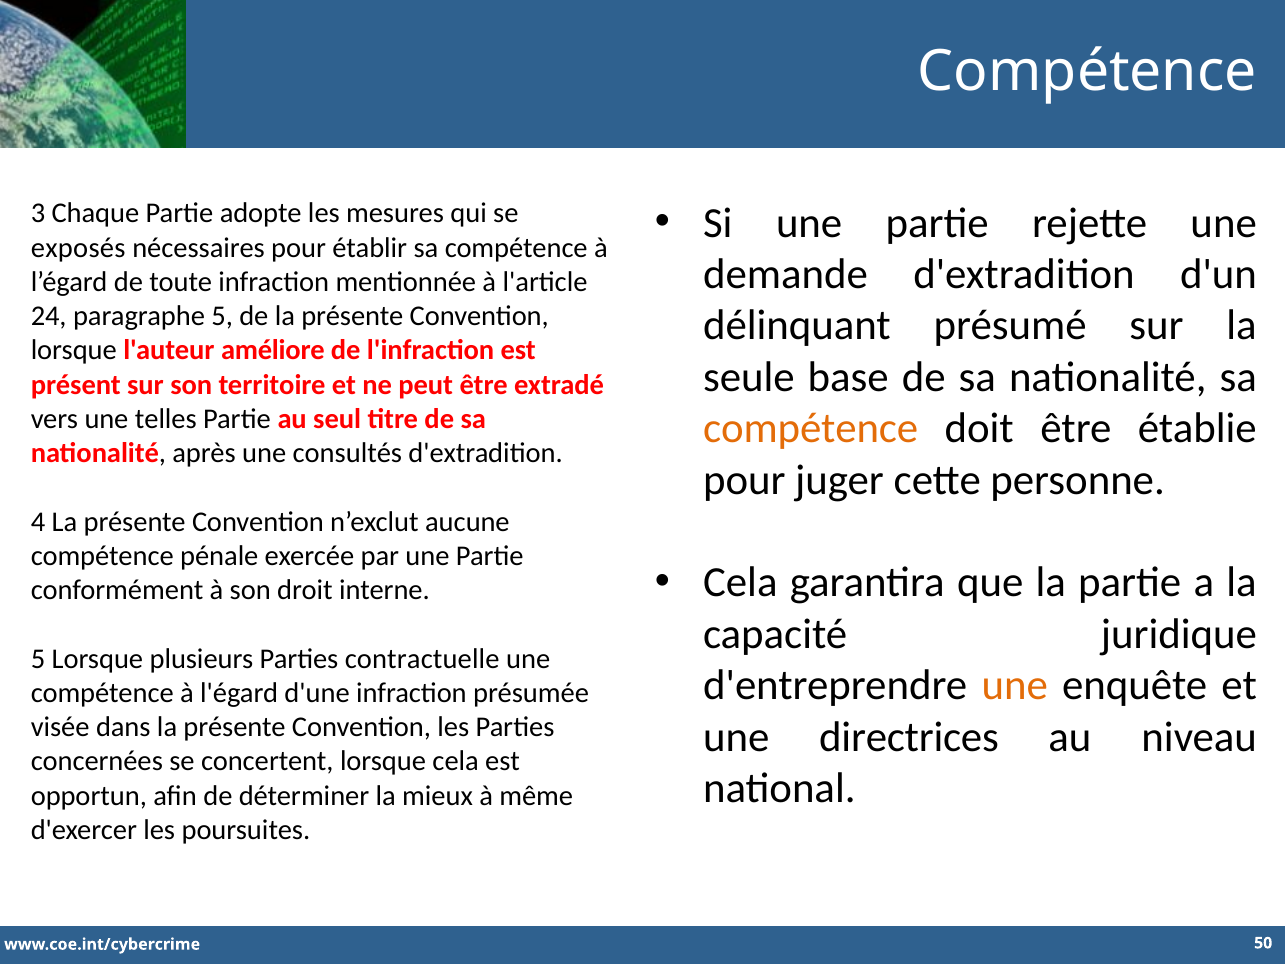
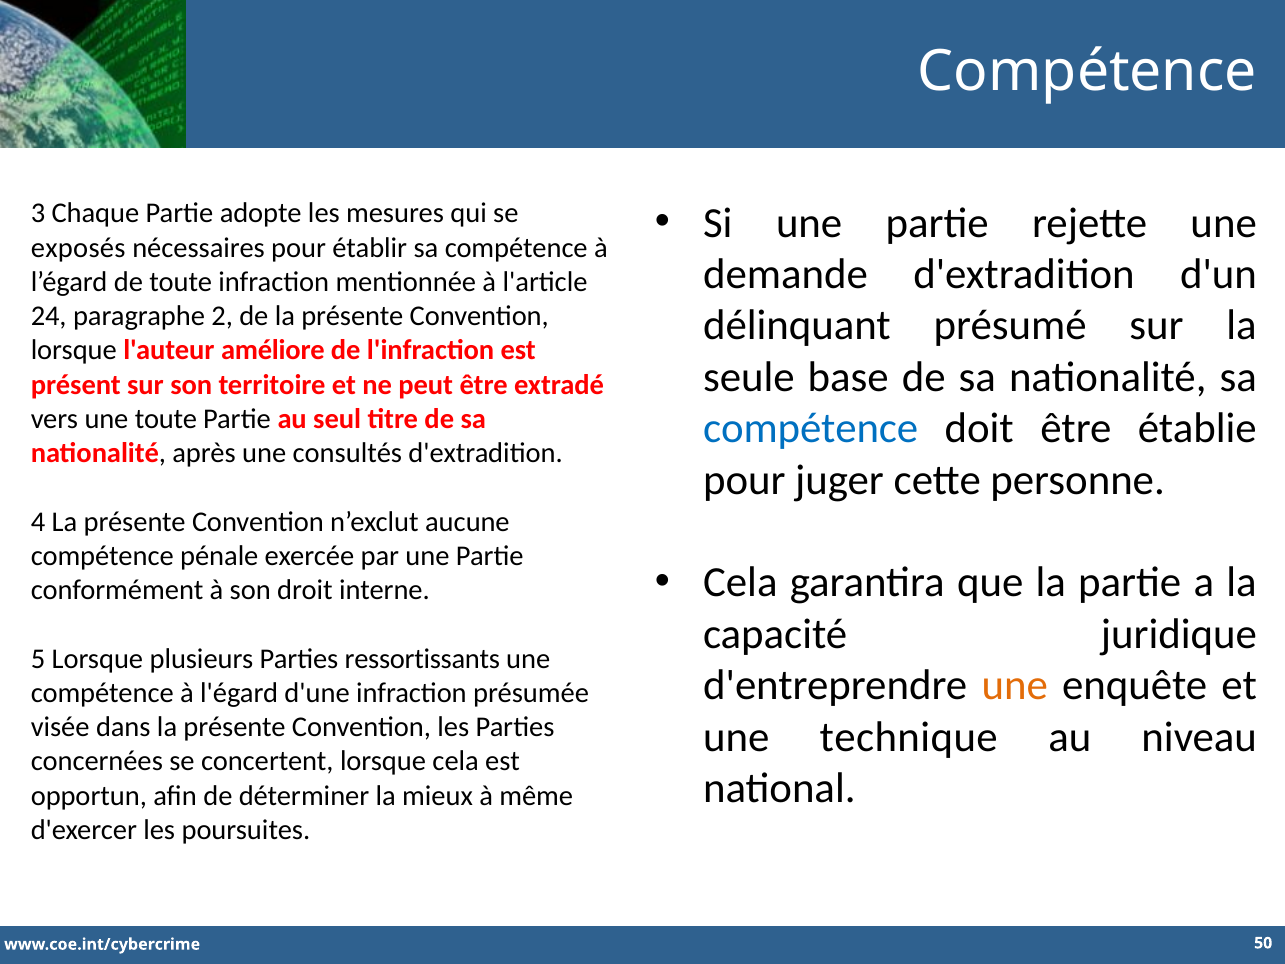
paragraphe 5: 5 -> 2 (222, 316)
une telles: telles -> toute (166, 419)
compétence colour: orange -> blue (811, 428)
contractuelle: contractuelle -> ressortissants (422, 659)
directrices: directrices -> technique (909, 737)
